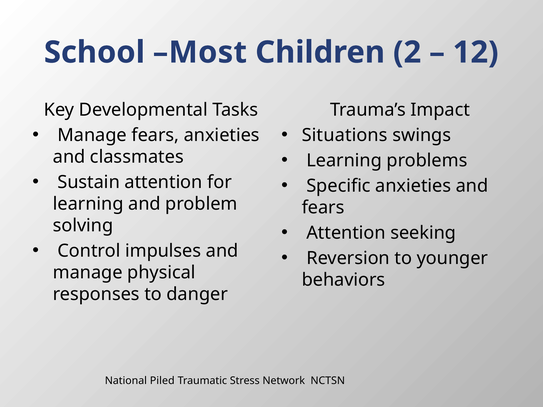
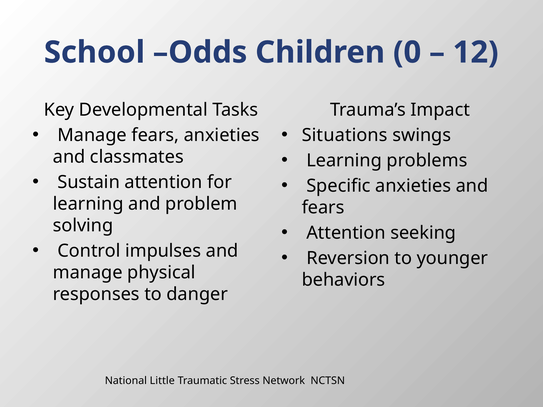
Most: Most -> Odds (200, 52)
2: 2 -> 0 (407, 52)
Piled: Piled -> Little (162, 381)
